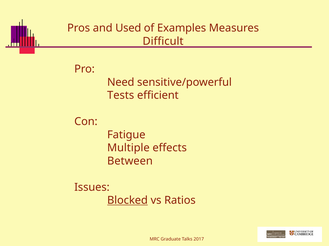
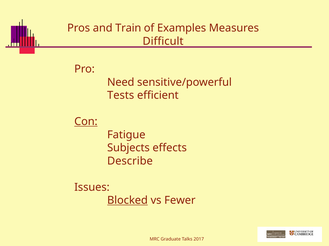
Used: Used -> Train (128, 28)
Con underline: none -> present (86, 122)
Multiple: Multiple -> Subjects (128, 148)
Between: Between -> Describe (130, 161)
Ratios: Ratios -> Fewer (180, 201)
